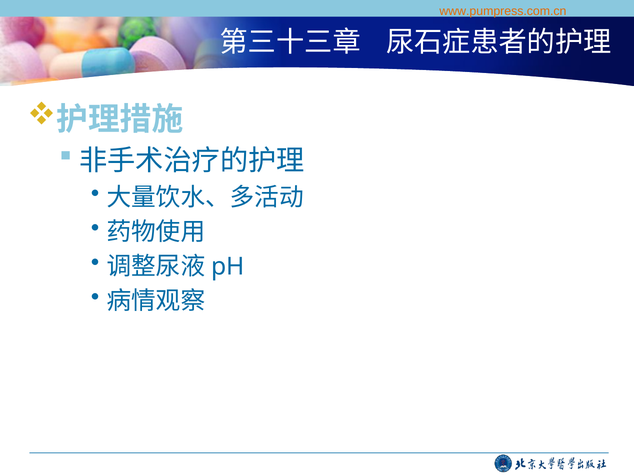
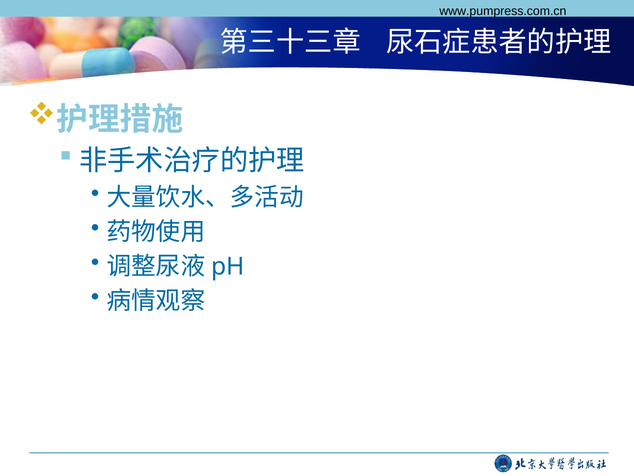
www.pumpress.com.cn colour: orange -> black (503, 11)
